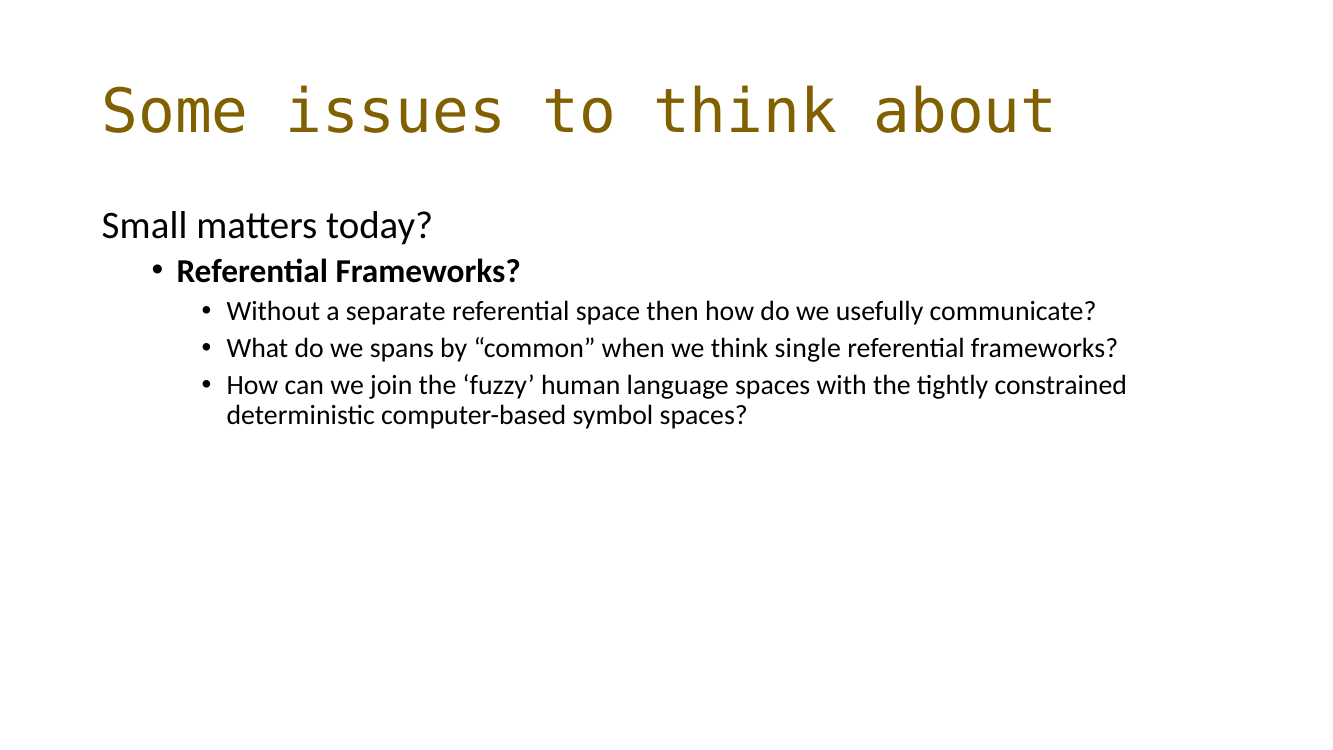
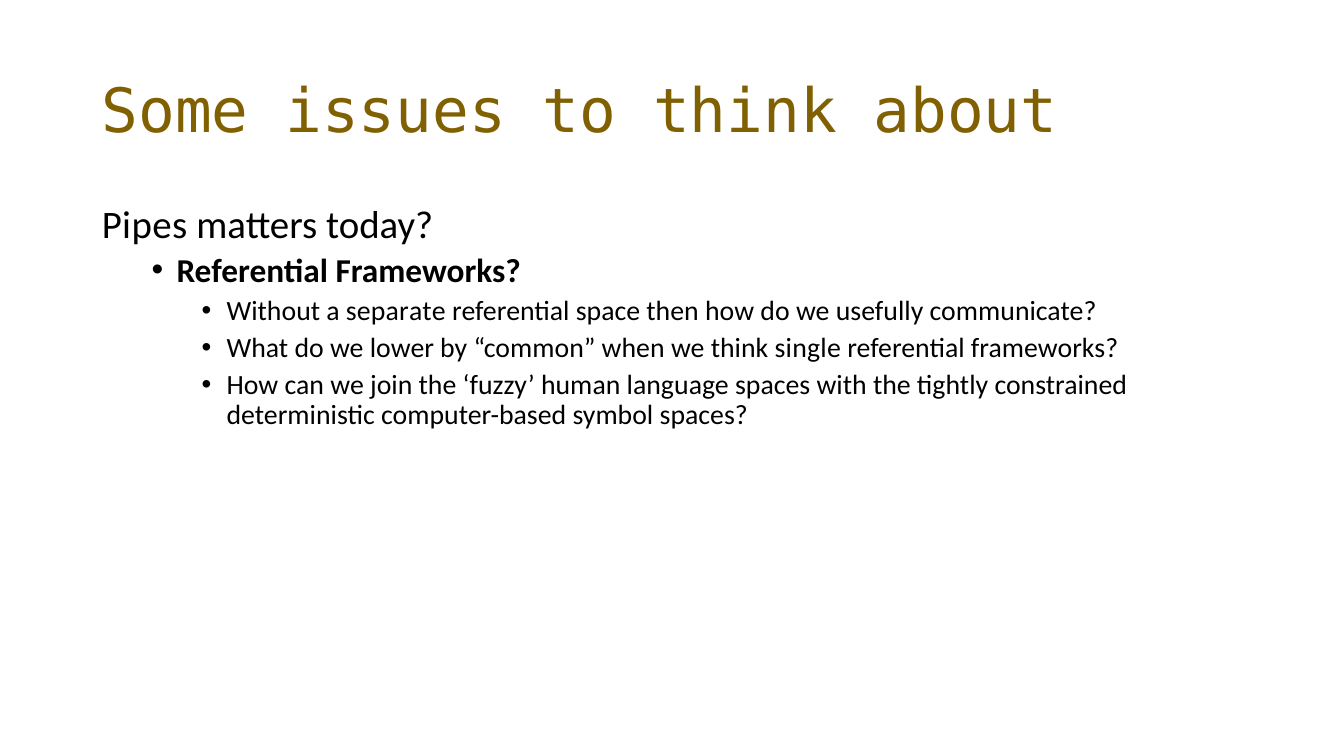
Small: Small -> Pipes (145, 225)
spans: spans -> lower (402, 348)
